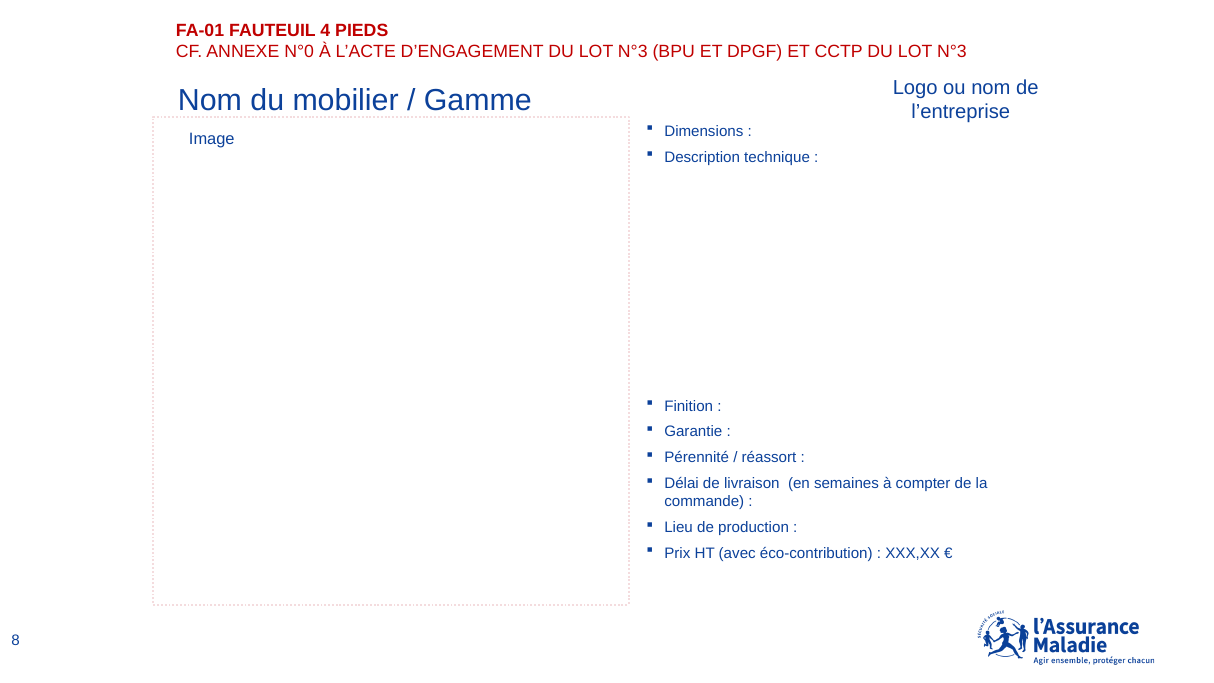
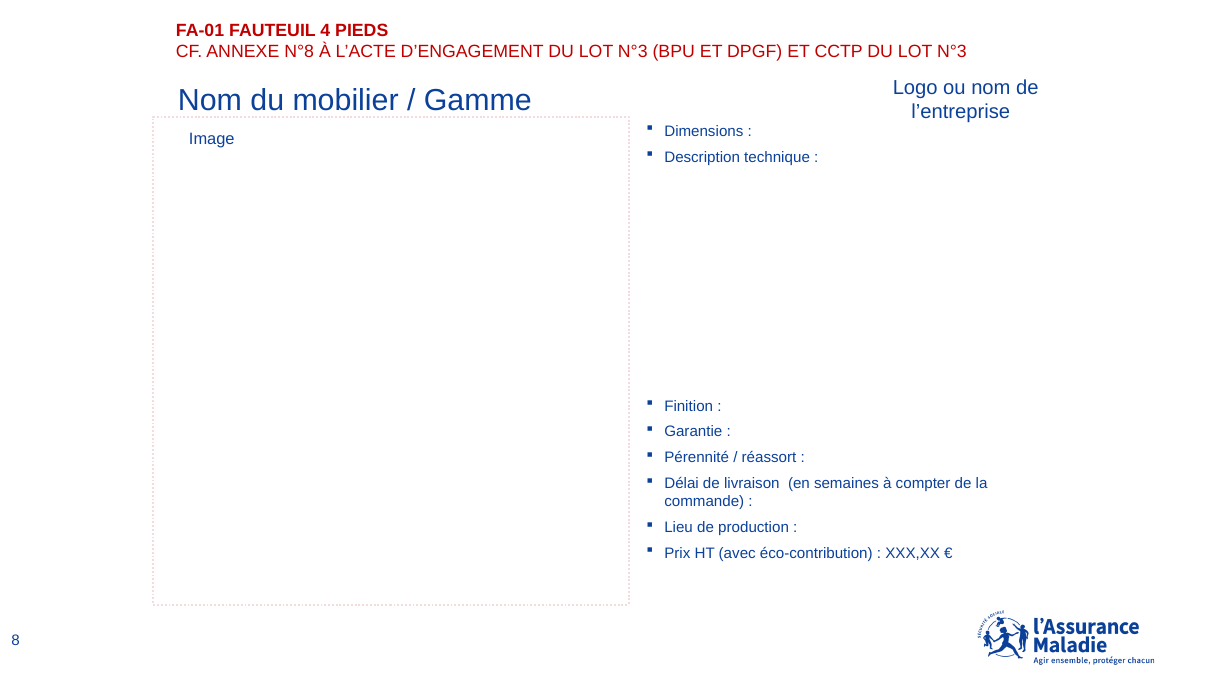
N°0: N°0 -> N°8 (299, 52)
